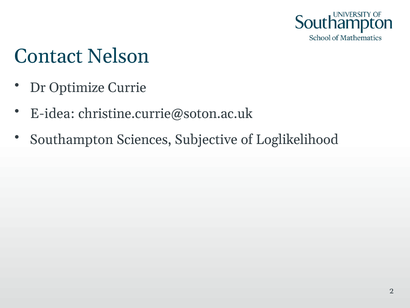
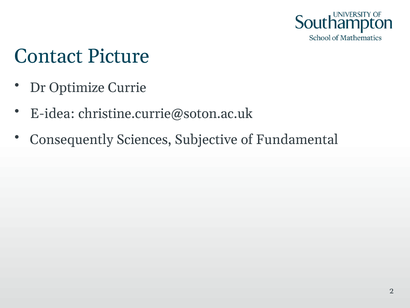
Nelson: Nelson -> Picture (118, 56)
Southampton: Southampton -> Consequently (72, 139)
Loglikelihood: Loglikelihood -> Fundamental (297, 139)
